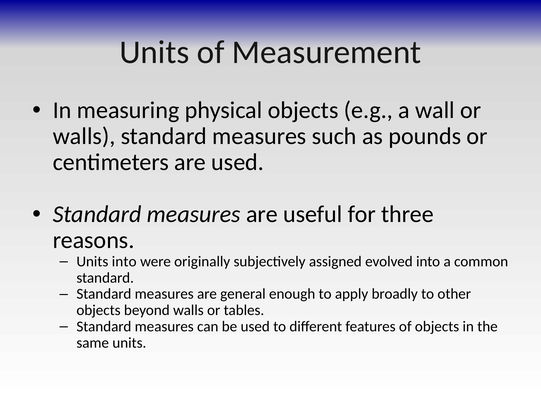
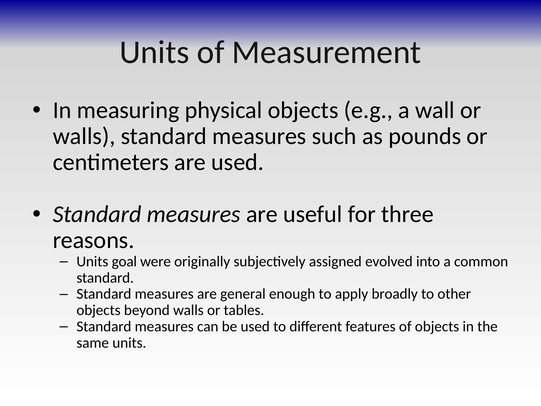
Units into: into -> goal (124, 261)
